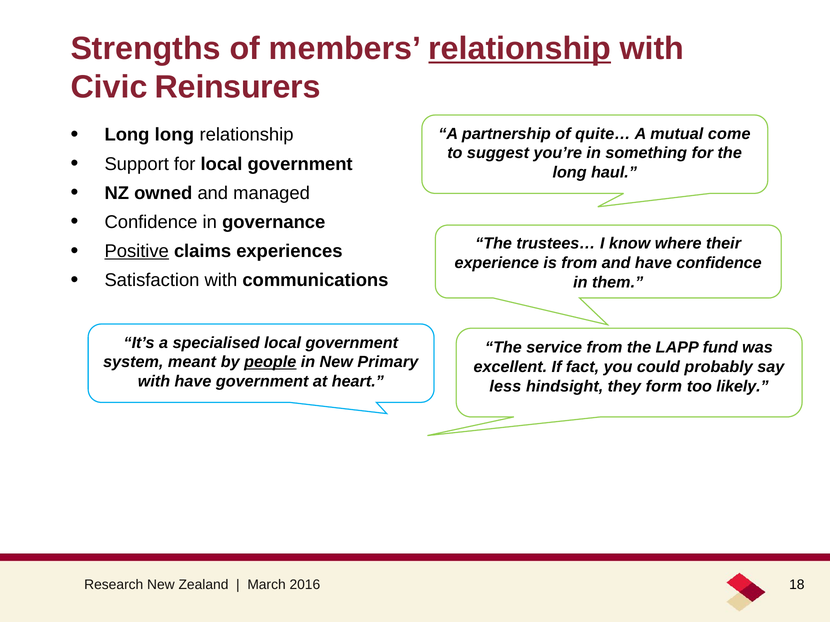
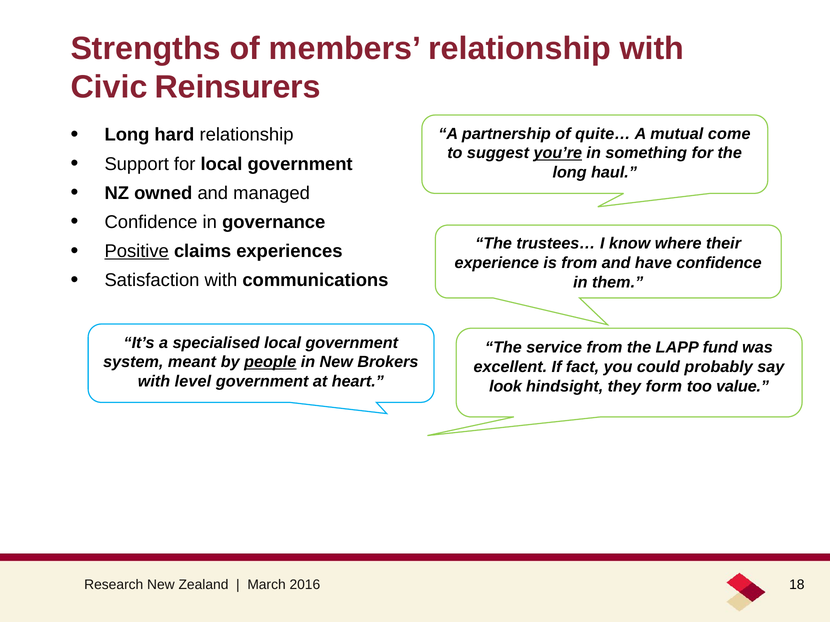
relationship underline: present -> none (520, 49)
Long long: long -> hard (174, 135)
you’re underline: none -> present (558, 153)
Primary: Primary -> Brokers (388, 362)
with have: have -> level (193, 382)
less: less -> look (506, 387)
likely: likely -> value (743, 387)
